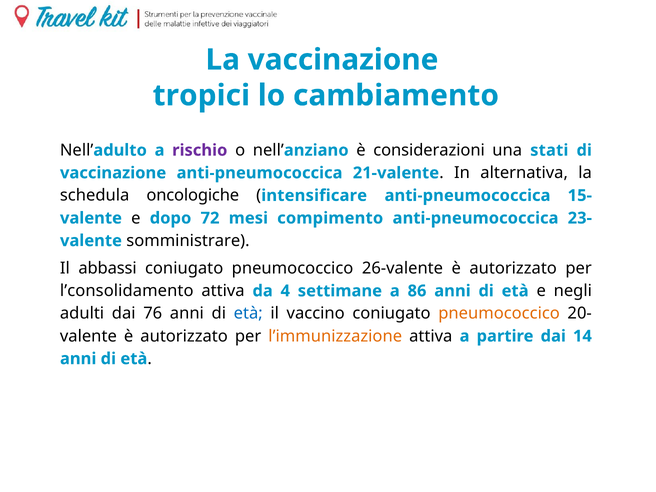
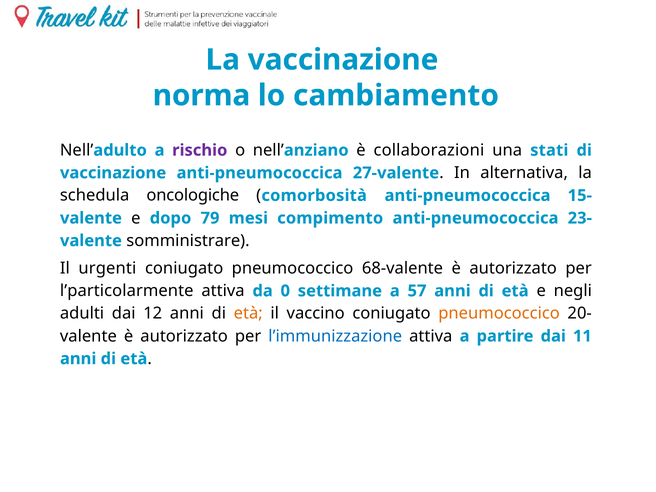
tropici: tropici -> norma (201, 95)
considerazioni: considerazioni -> collaborazioni (429, 150)
21-valente: 21-valente -> 27-valente (396, 173)
intensificare: intensificare -> comorbosità (314, 196)
72: 72 -> 79 (210, 218)
abbassi: abbassi -> urgenti (107, 268)
26-valente: 26-valente -> 68-valente (402, 268)
l’consolidamento: l’consolidamento -> l’particolarmente (127, 291)
4: 4 -> 0 (285, 291)
86: 86 -> 57 (417, 291)
76: 76 -> 12 (153, 314)
età colour: blue -> orange (248, 314)
l’immunizzazione colour: orange -> blue (335, 336)
14: 14 -> 11 (582, 336)
